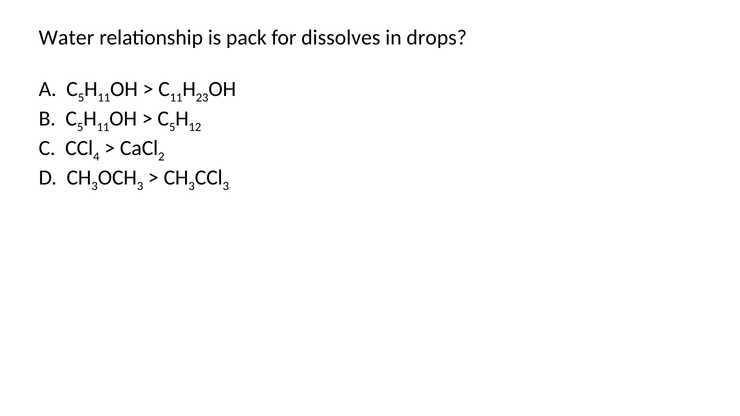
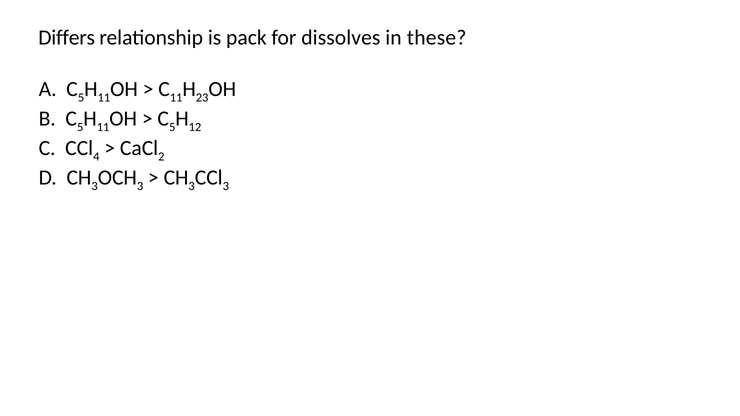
Water: Water -> Differs (67, 37)
drops: drops -> these (437, 37)
